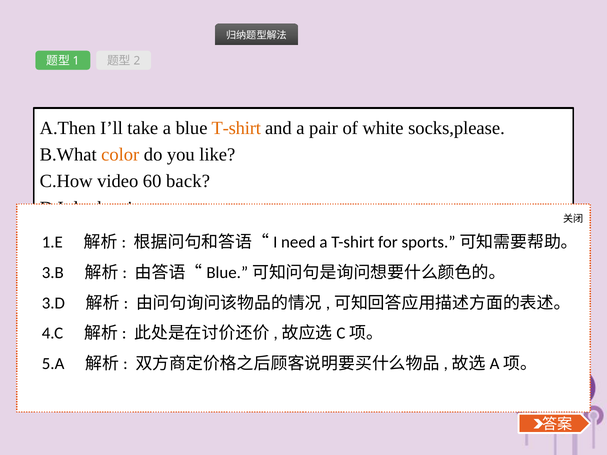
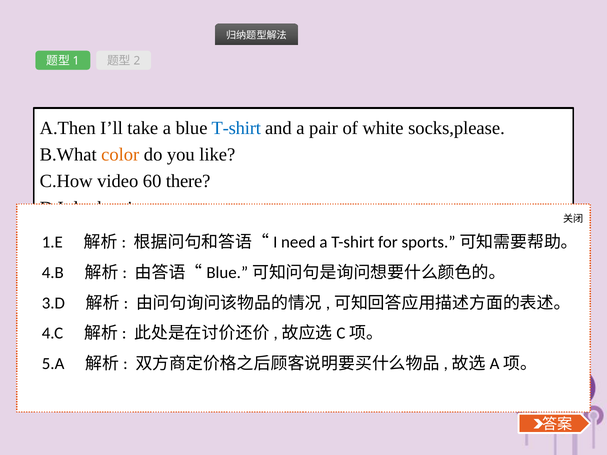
T-shirt colour: orange -> blue (236, 128)
back: back -> there (188, 181)
3.B: 3.B -> 4.B (53, 273)
